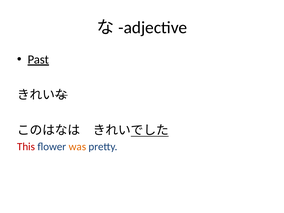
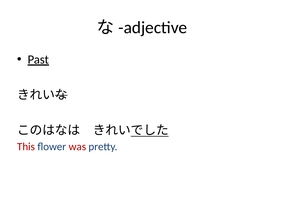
was colour: orange -> red (77, 147)
